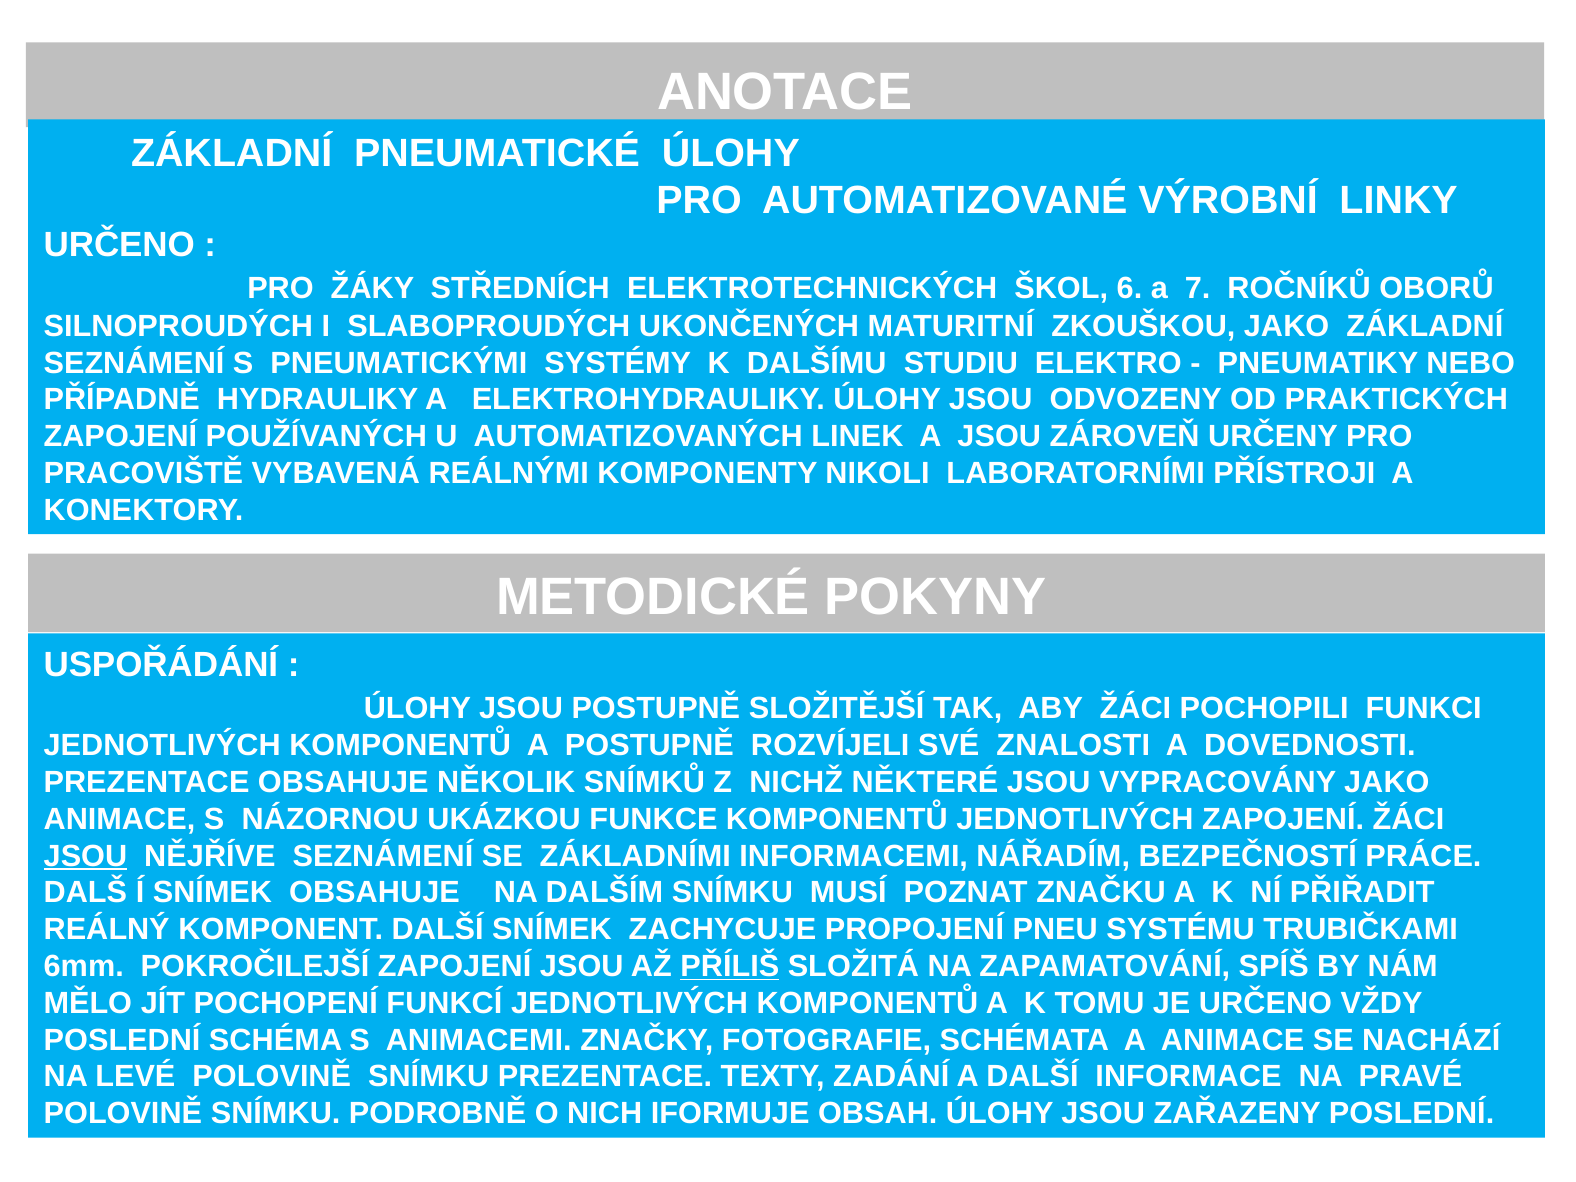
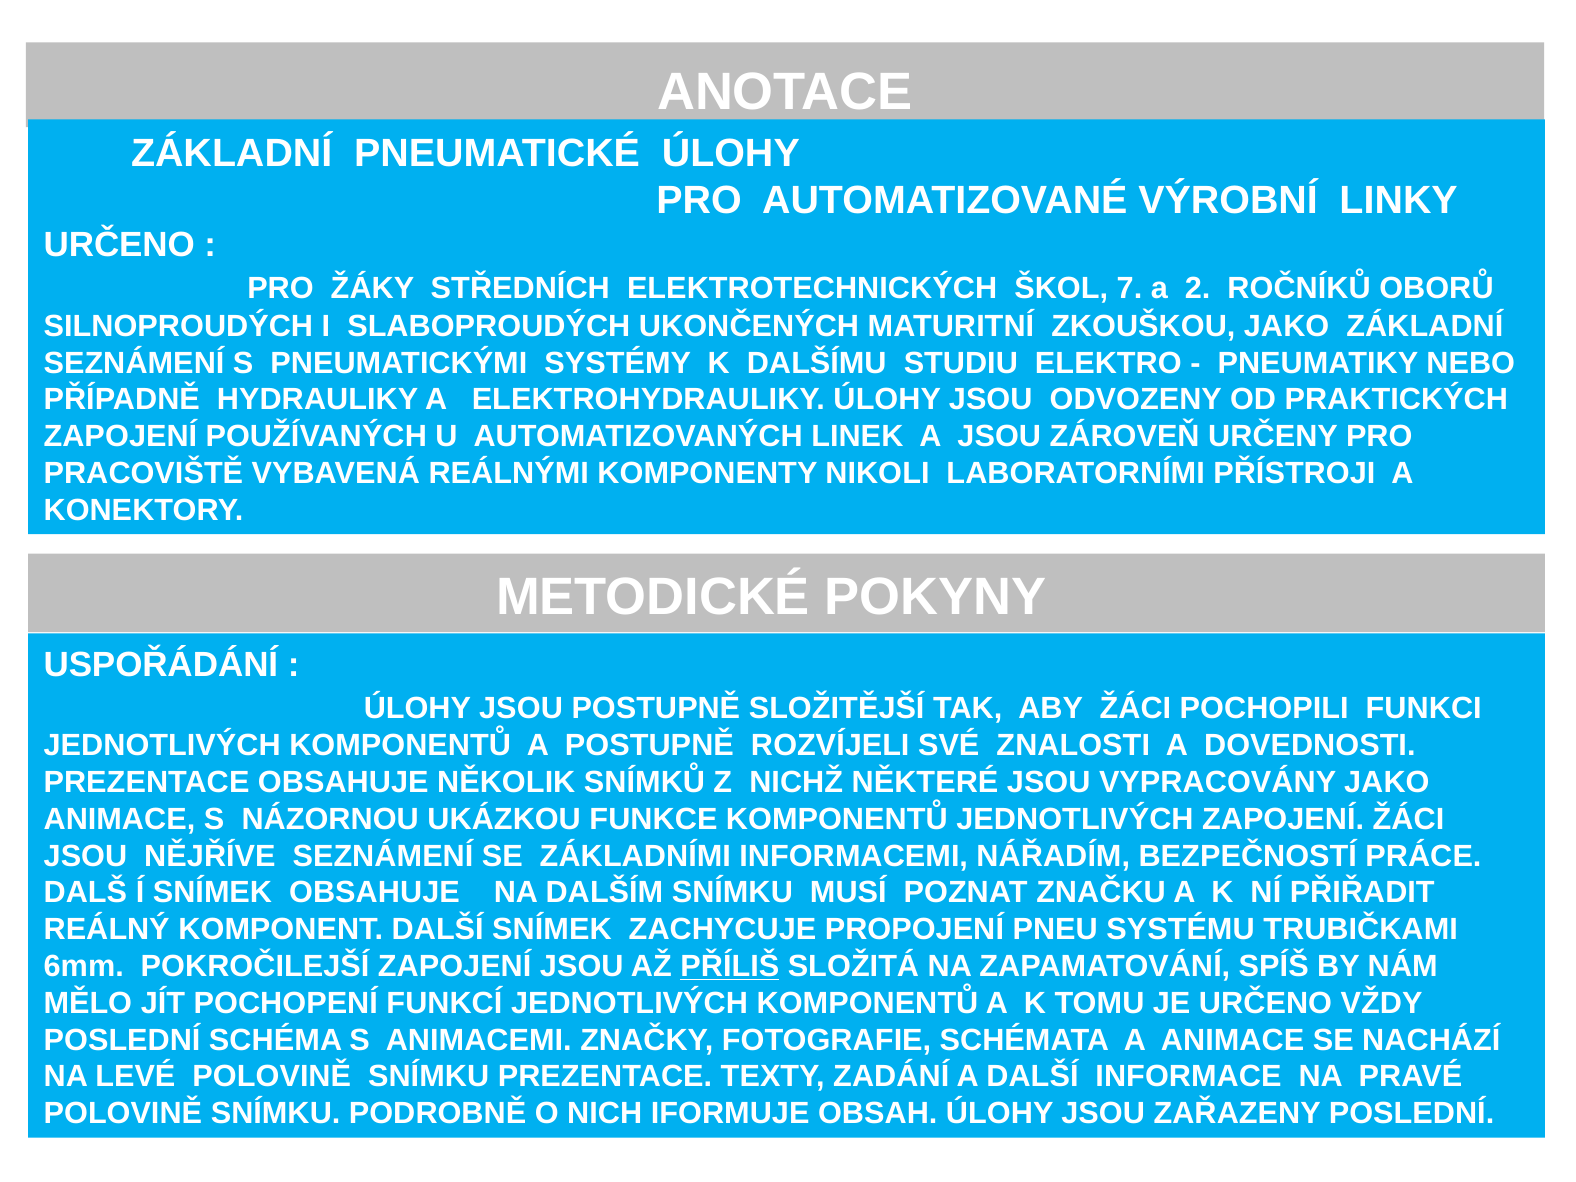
6: 6 -> 7 (1130, 289)
7: 7 -> 2 (1198, 289)
JSOU underline: present -> none (85, 856)
